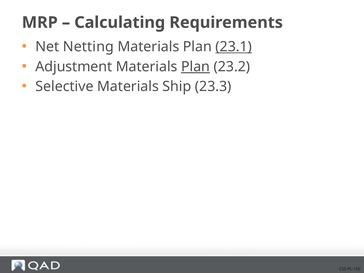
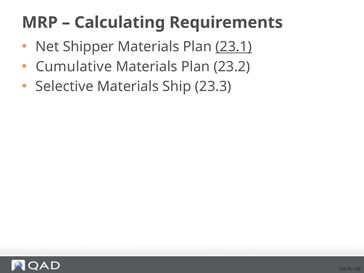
Netting: Netting -> Shipper (89, 47)
Adjustment: Adjustment -> Cumulative (74, 67)
Plan underline: present -> none (196, 67)
